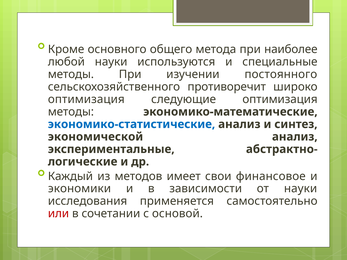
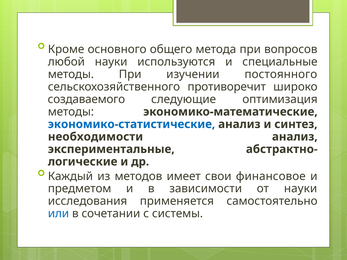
наиболее: наиболее -> вопросов (291, 49)
оптимизация: оптимизация -> создаваемого (86, 99)
экономической: экономической -> необходимости (95, 137)
экономики: экономики -> предметом (80, 189)
или colour: red -> blue (58, 214)
основой: основой -> системы (178, 214)
